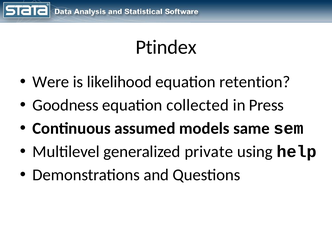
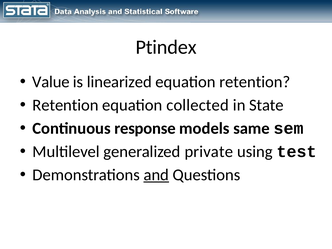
Were: Were -> Value (51, 82)
likelihood: likelihood -> linearized (119, 82)
Goodness: Goodness -> Retention (65, 105)
Press: Press -> State (266, 105)
assumed: assumed -> response (145, 128)
help: help -> test (297, 152)
and underline: none -> present (156, 175)
